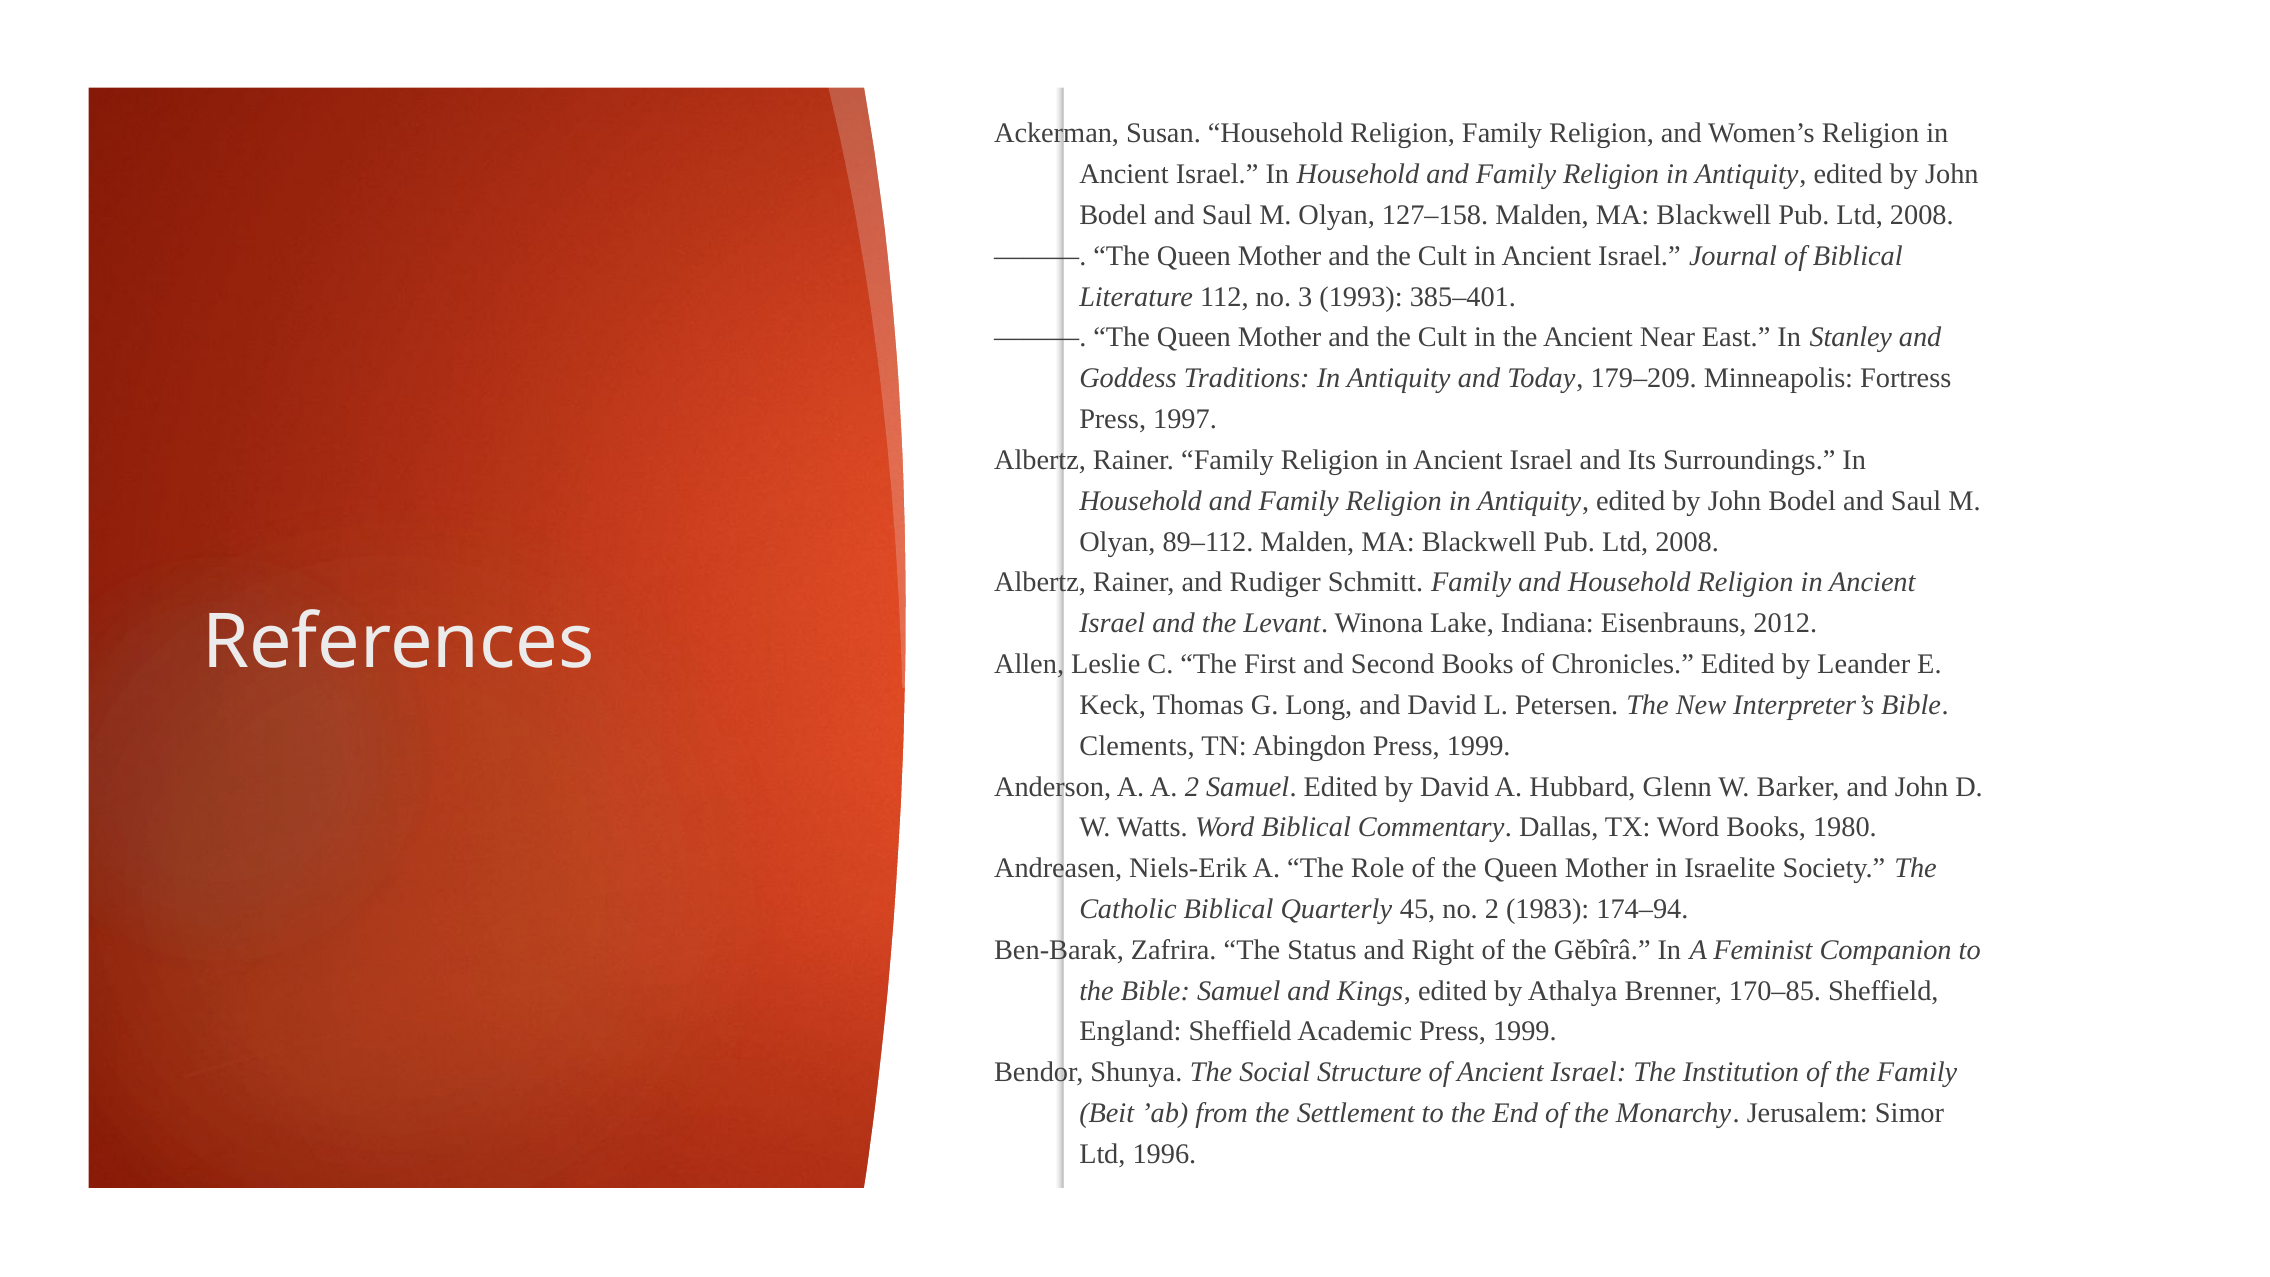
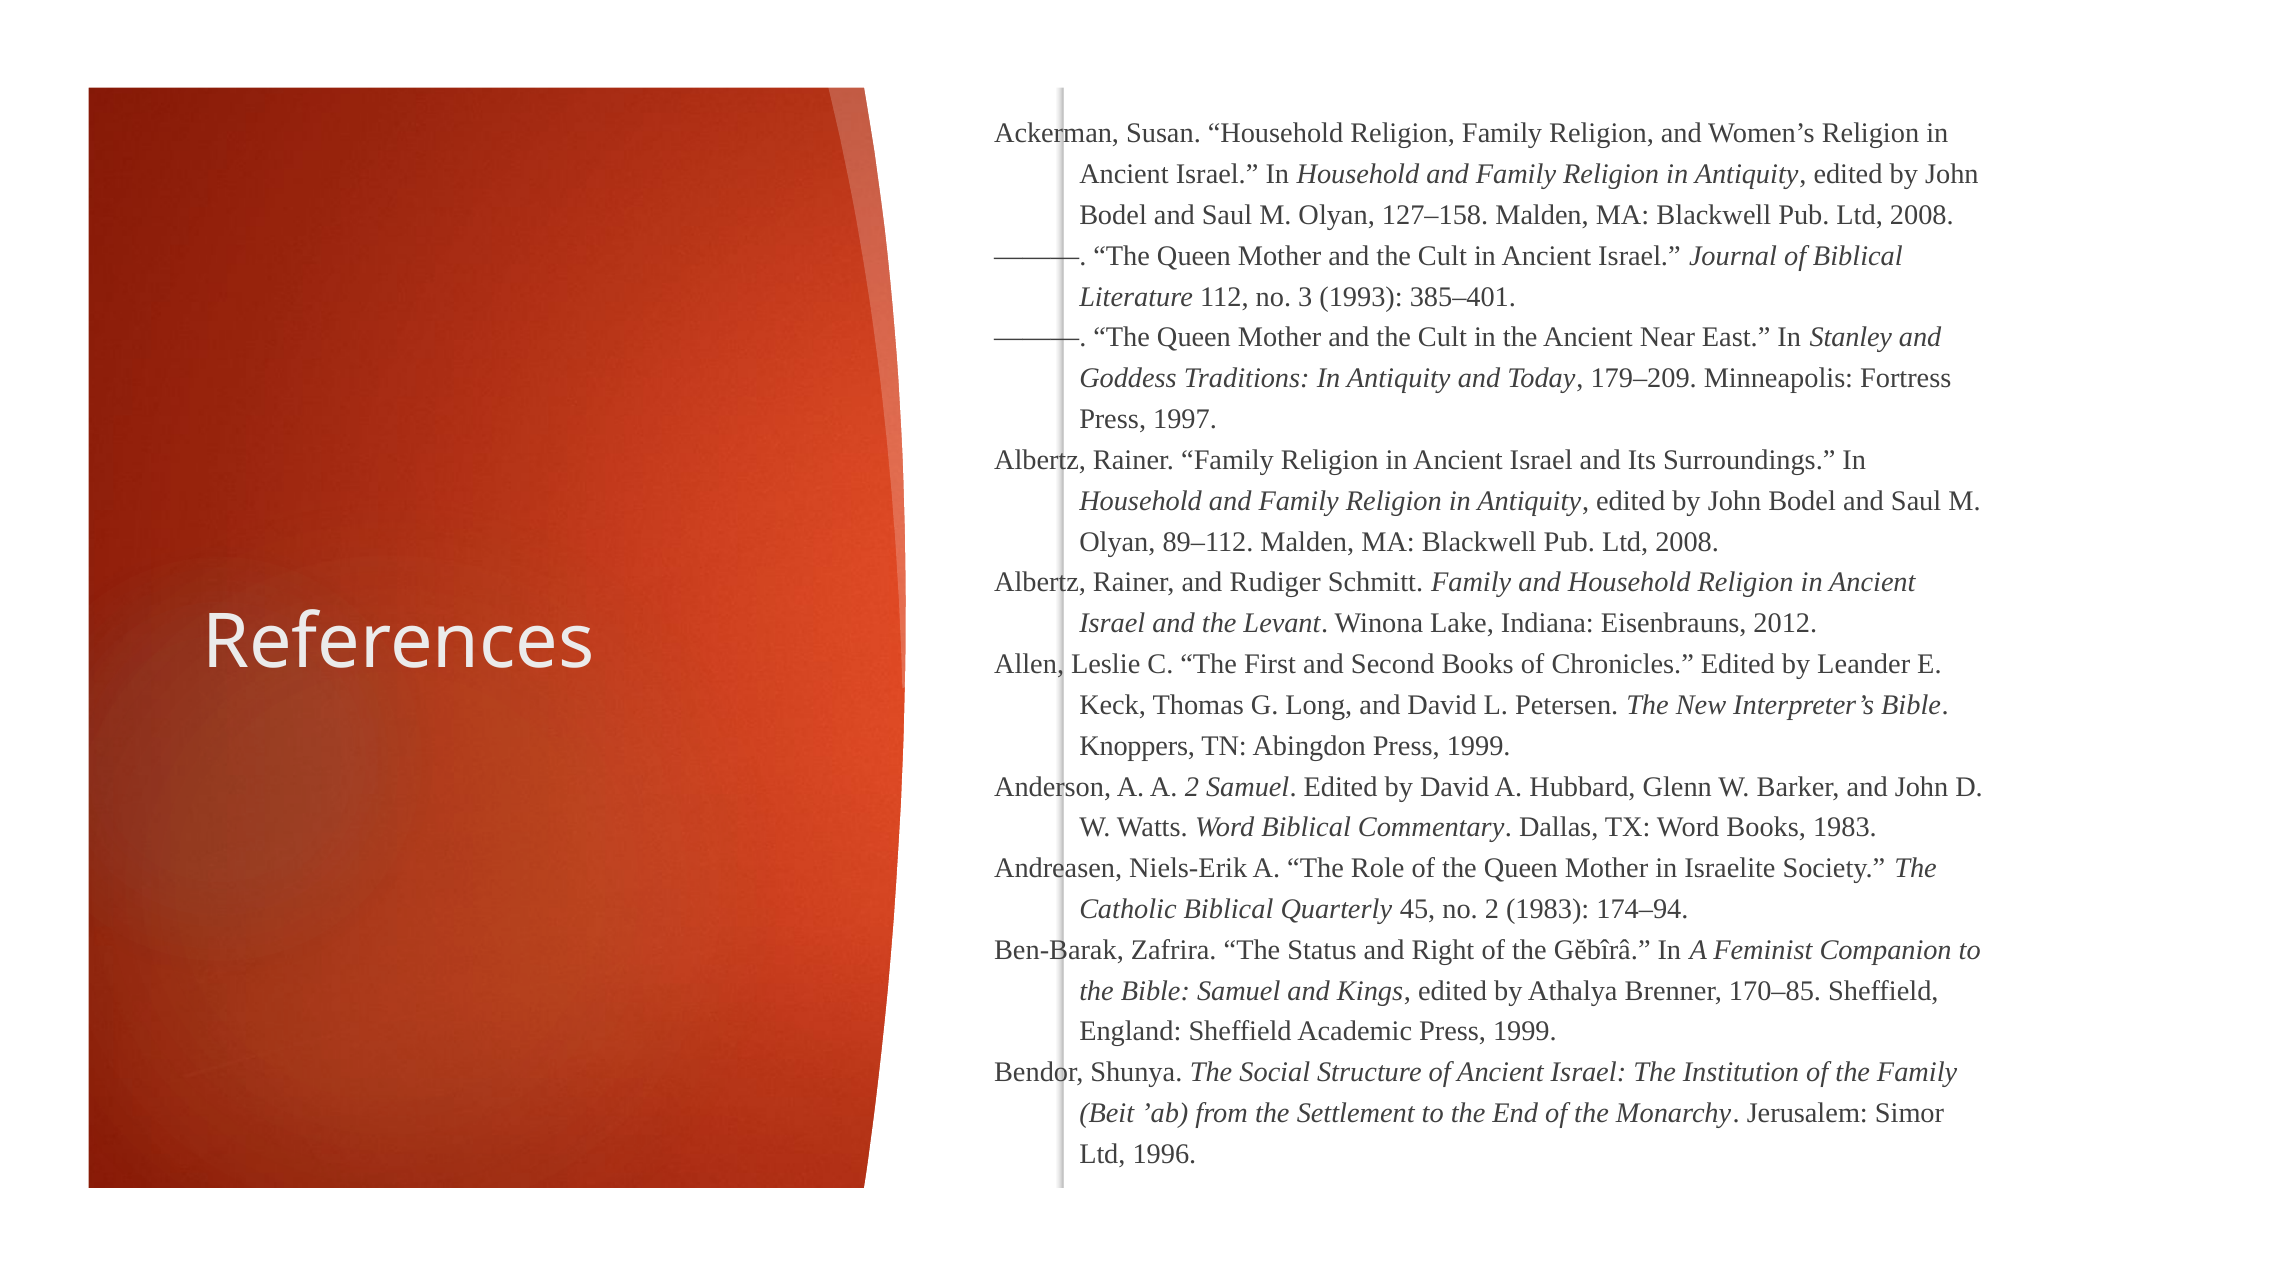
Clements: Clements -> Knoppers (1137, 746)
Books 1980: 1980 -> 1983 (1845, 827)
